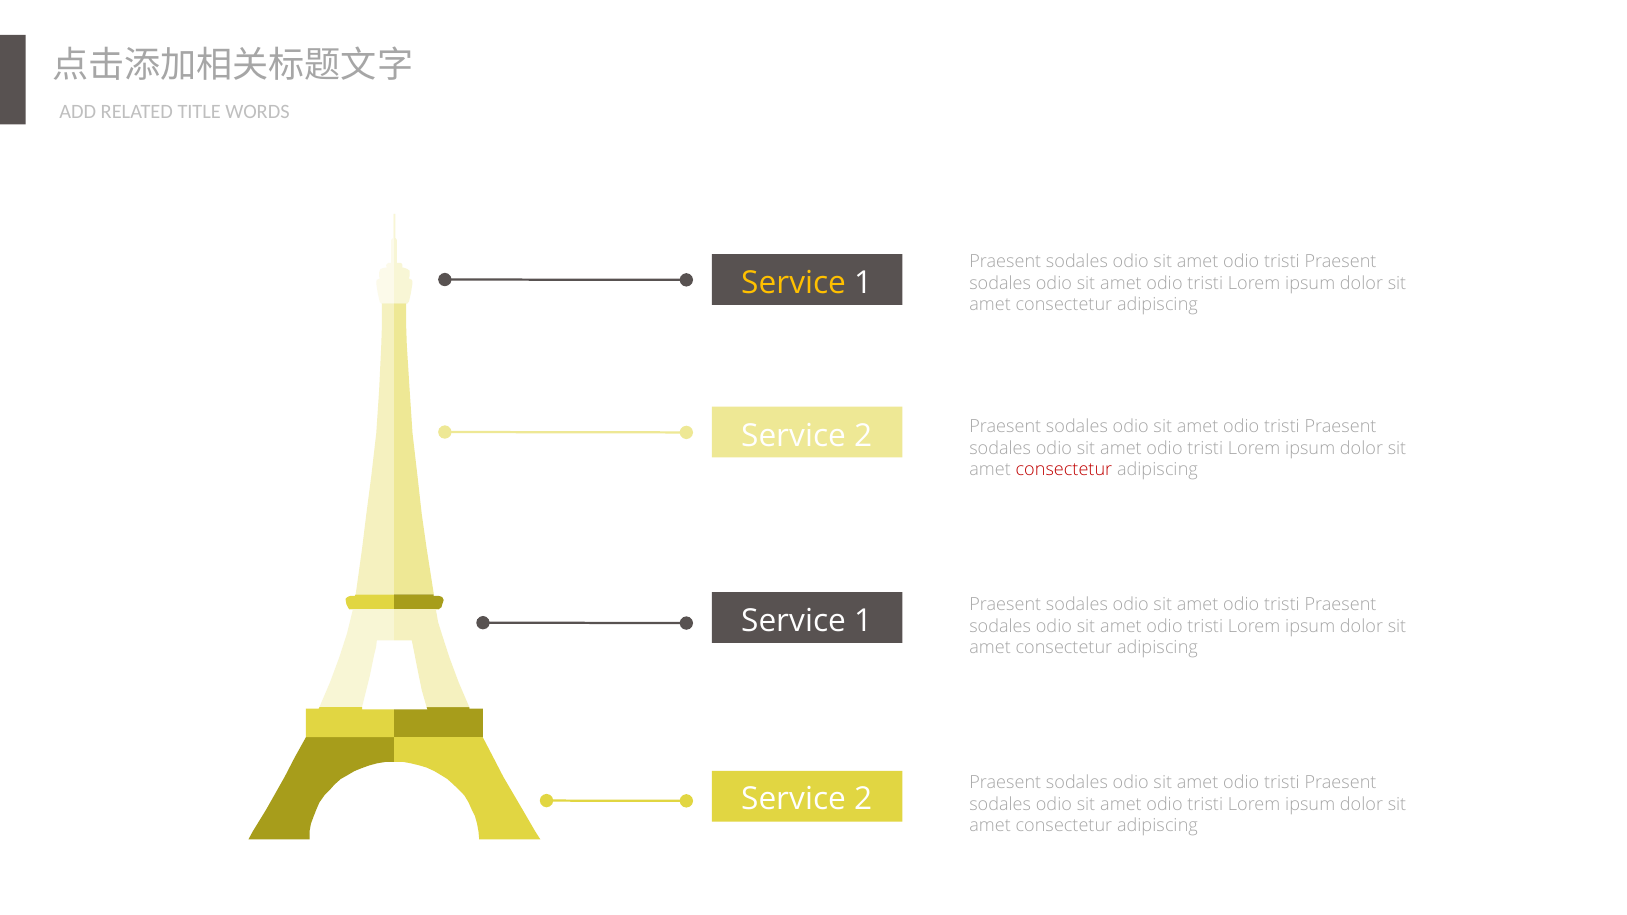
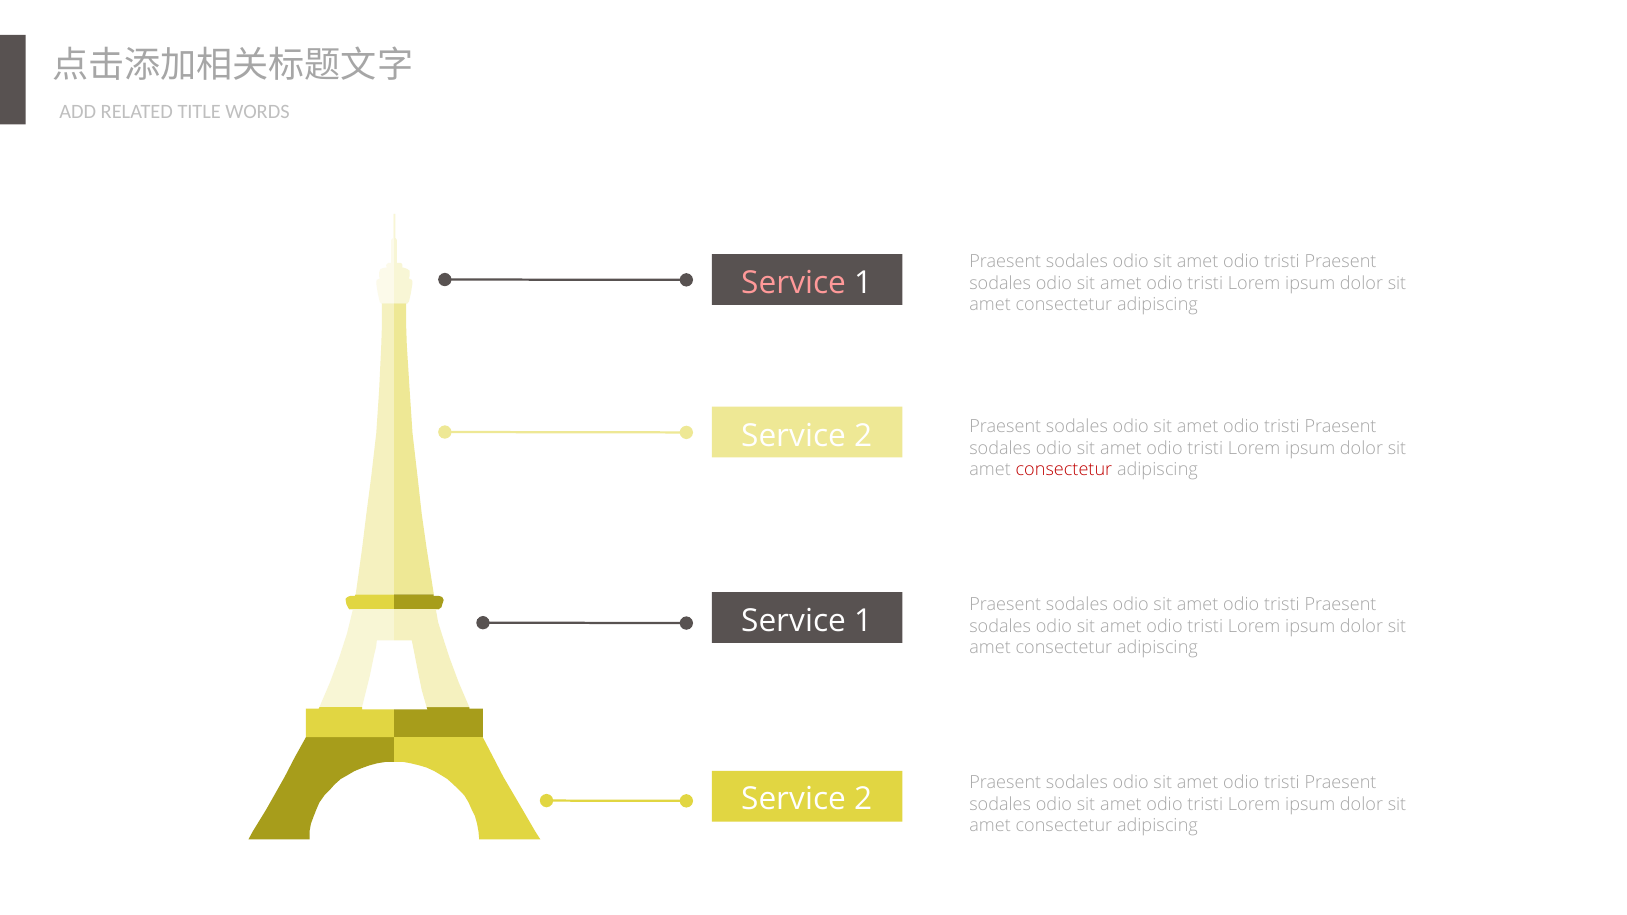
Service colour: yellow -> pink (794, 284)
